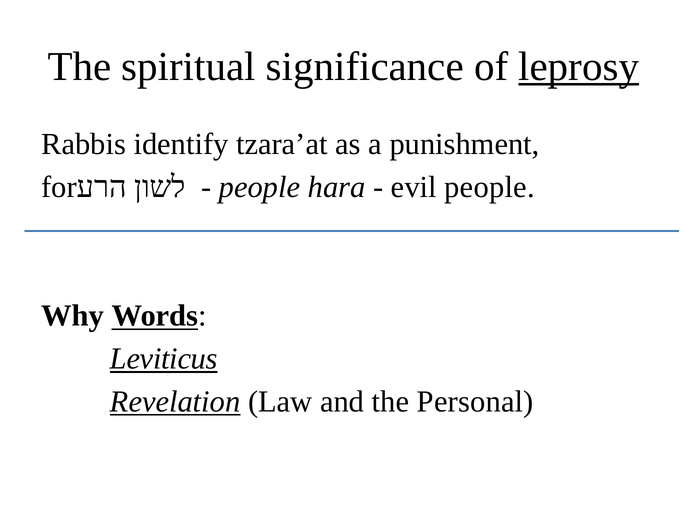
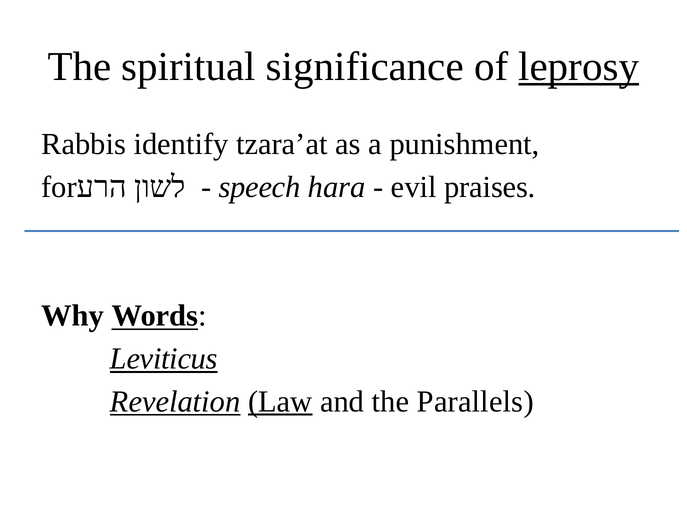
people: people -> speech (260, 187)
evil people: people -> praises (490, 187)
Law underline: none -> present (280, 401)
Personal: Personal -> Parallels (475, 401)
